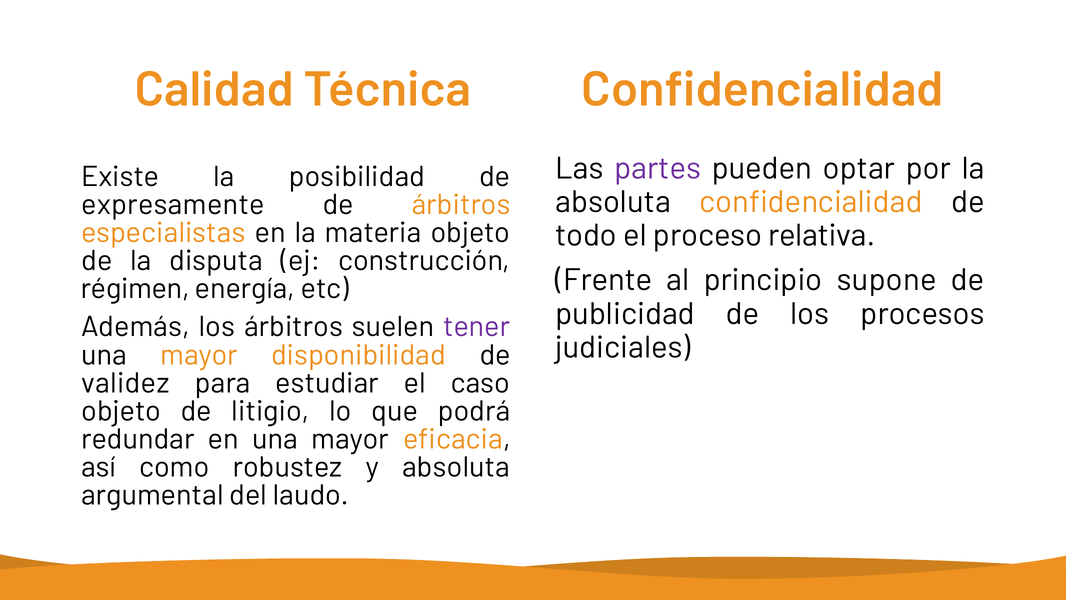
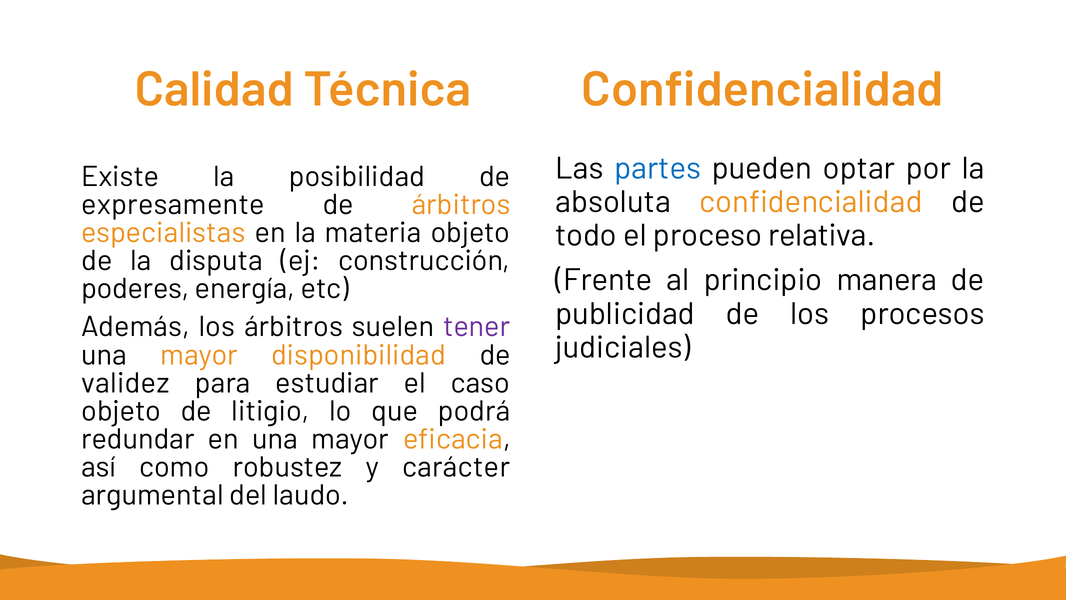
partes colour: purple -> blue (658, 168)
supone: supone -> manera (887, 280)
régimen: régimen -> poderes (135, 289)
y absoluta: absoluta -> carácter (456, 467)
